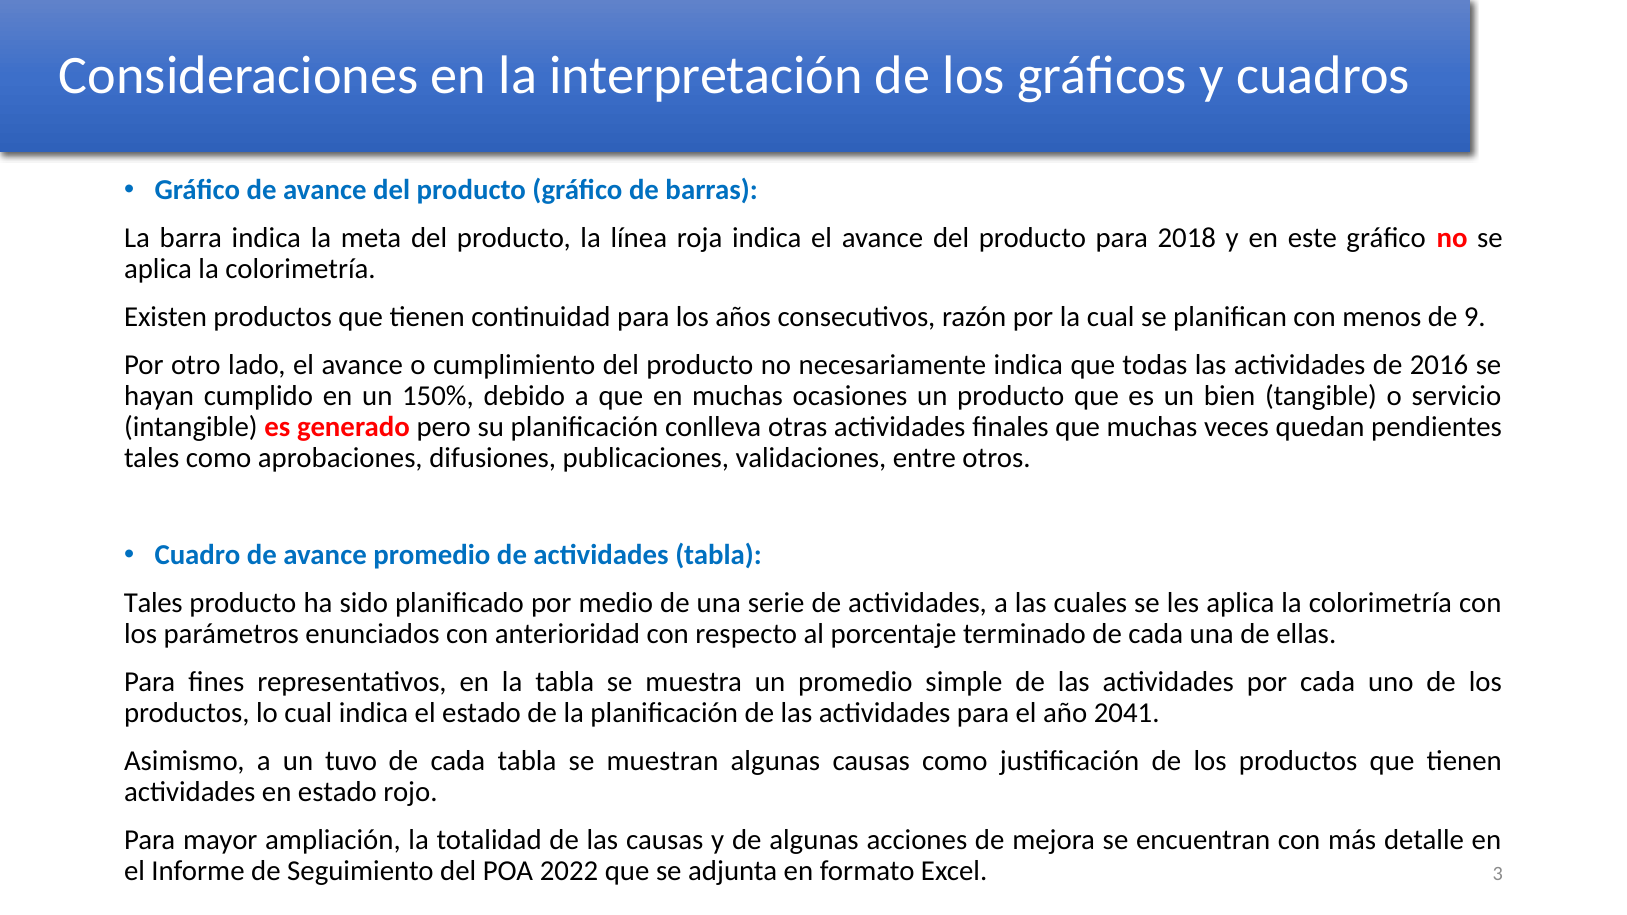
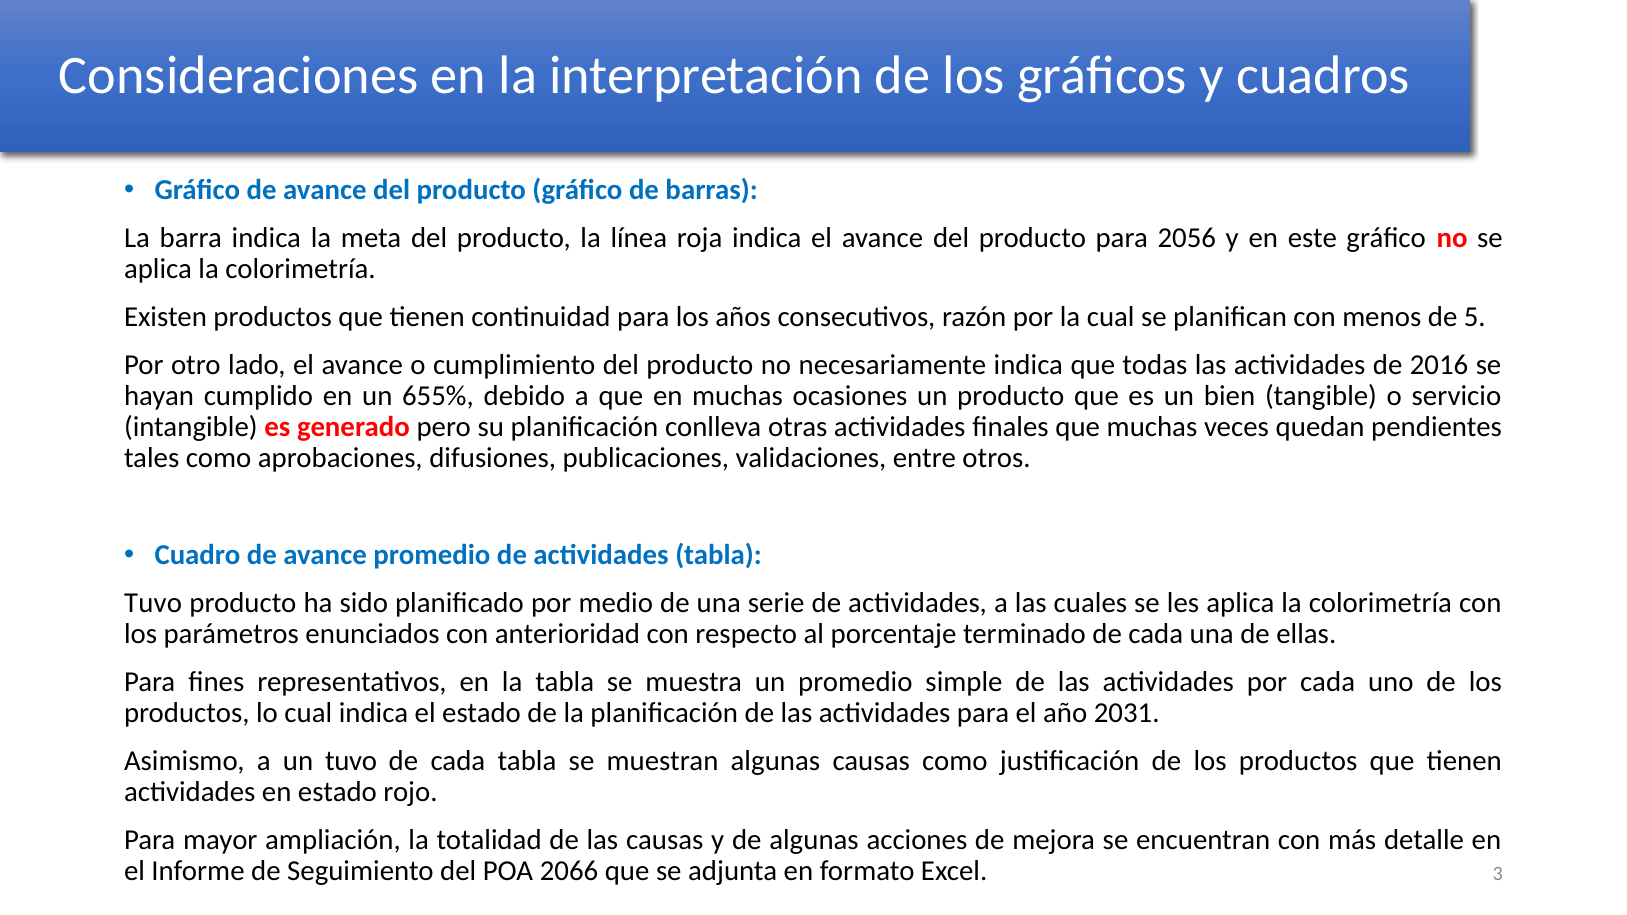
2018: 2018 -> 2056 (1187, 238)
9: 9 -> 5 (1475, 317)
150%: 150% -> 655% (438, 396)
Tales: Tales -> Tuvo (153, 603)
2041: 2041 -> 2031 (1127, 713)
2022: 2022 -> 2066 (569, 872)
